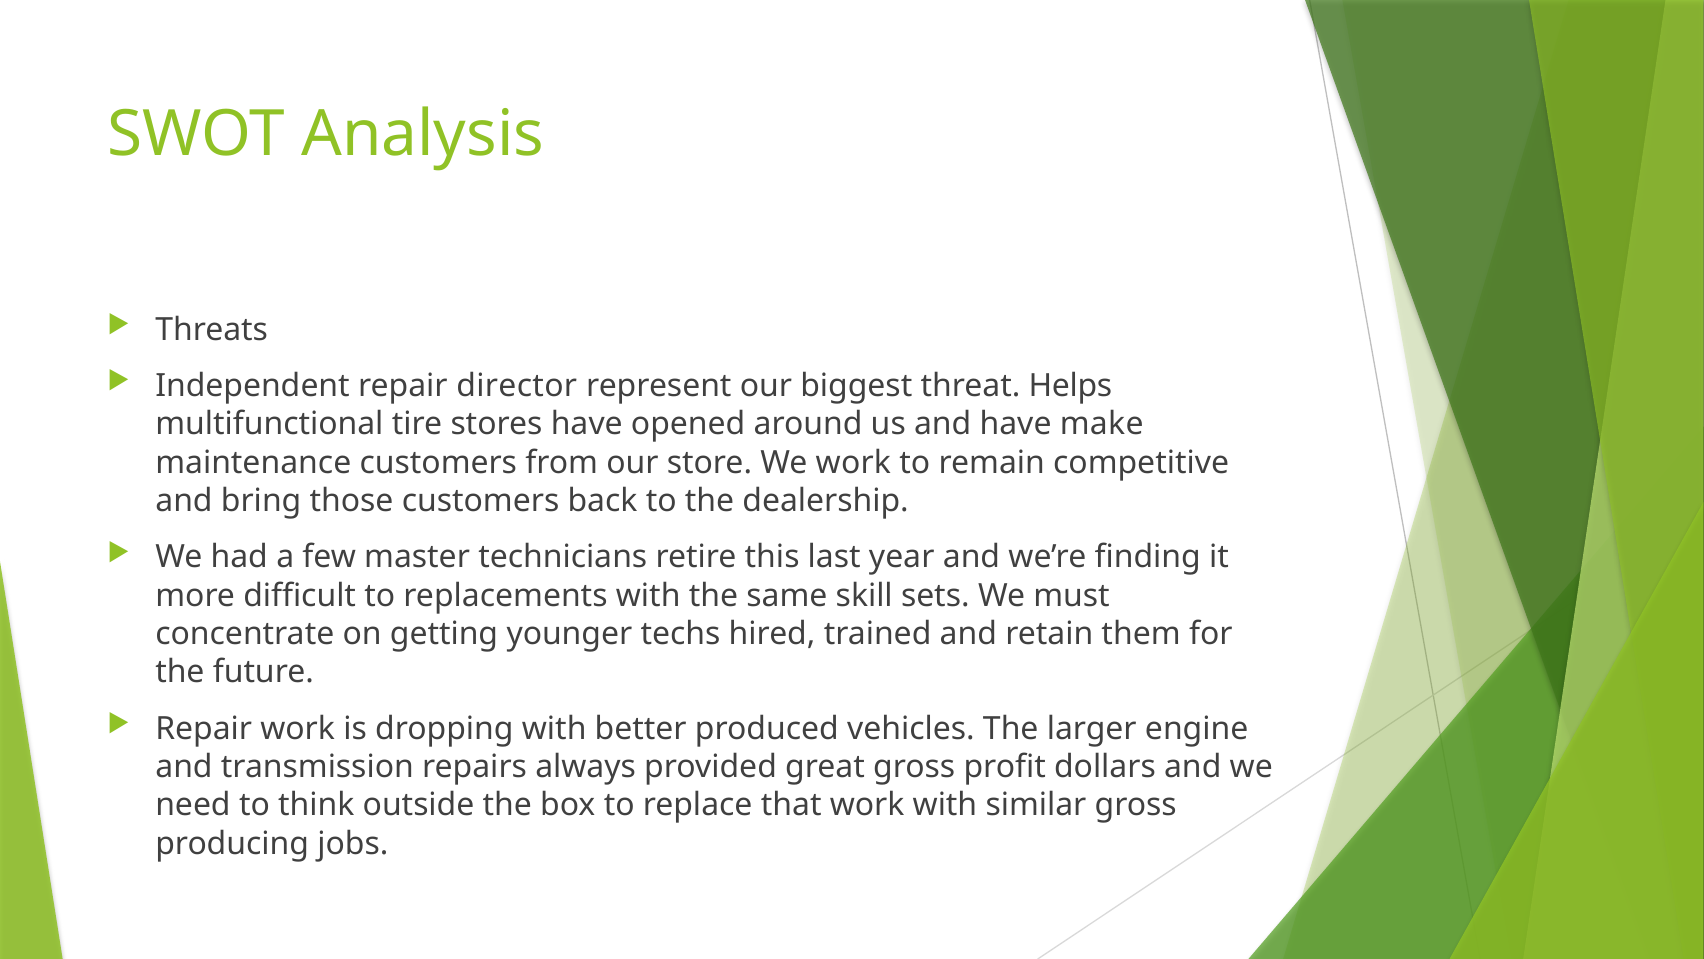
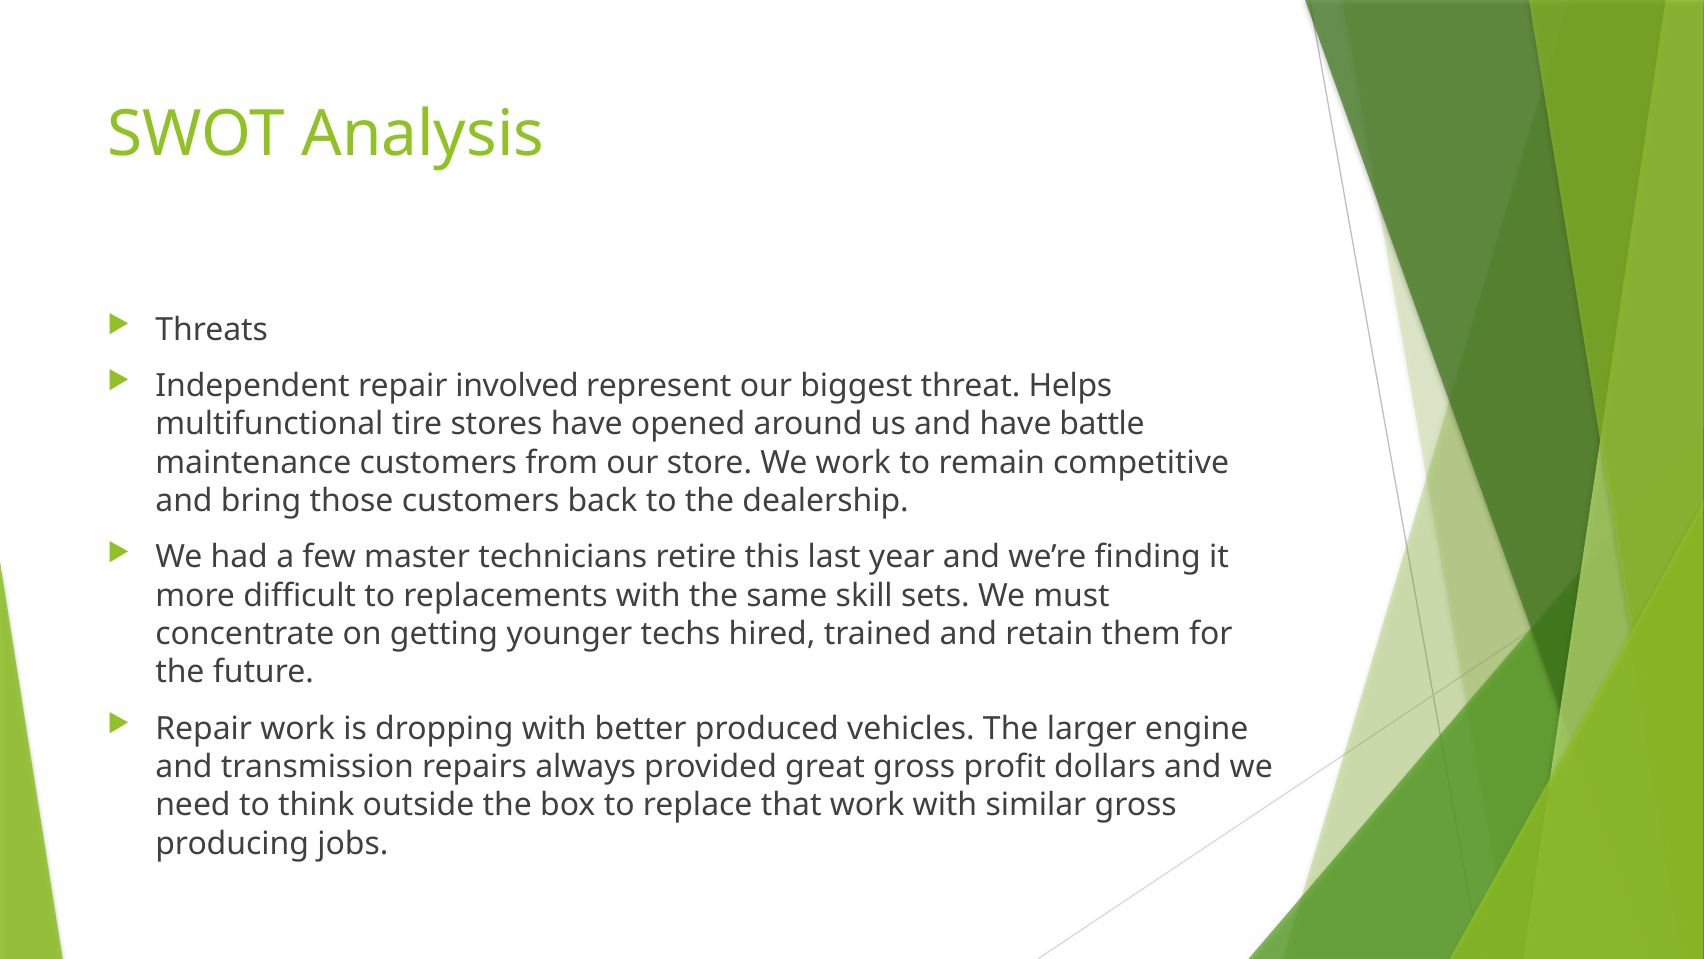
director: director -> involved (517, 386)
make: make -> battle (1102, 424)
